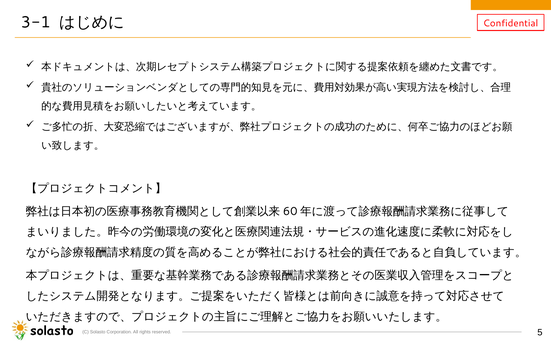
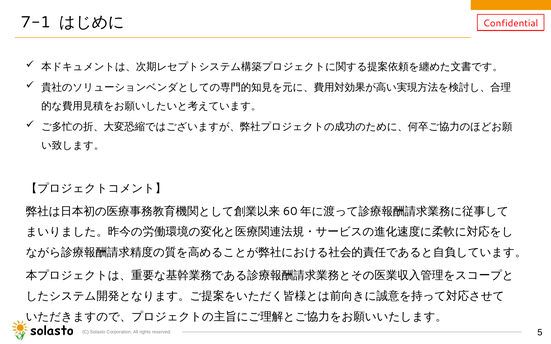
3-1: 3-1 -> 7-1 (36, 22)
